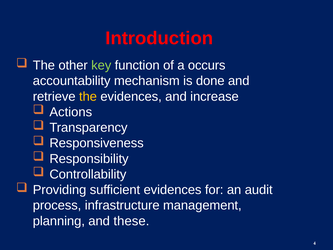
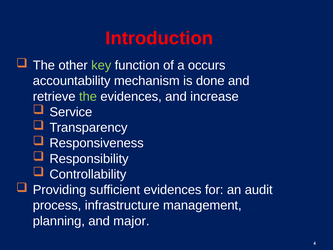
the colour: yellow -> light green (88, 96)
Actions: Actions -> Service (71, 112)
these: these -> major (131, 221)
